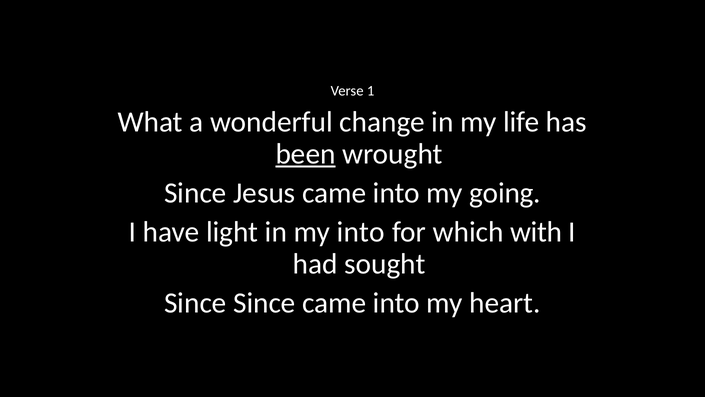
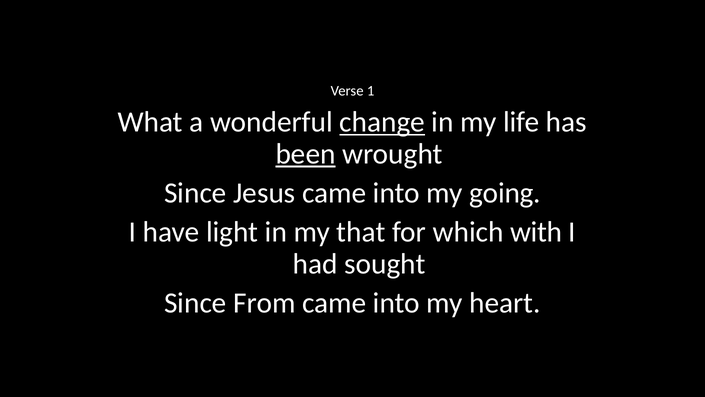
change underline: none -> present (382, 122)
my into: into -> that (361, 232)
Since Since: Since -> From (264, 303)
